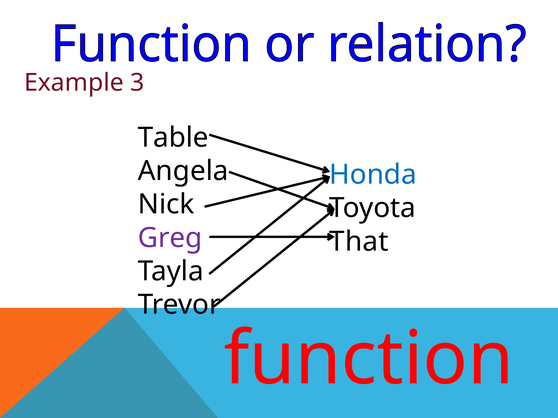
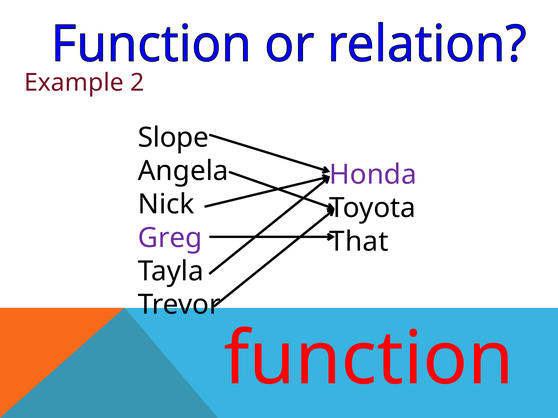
3: 3 -> 2 (137, 83)
Table: Table -> Slope (173, 138)
Honda colour: blue -> purple (373, 175)
